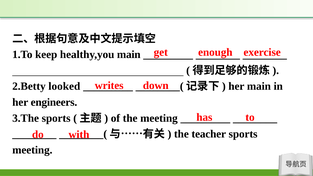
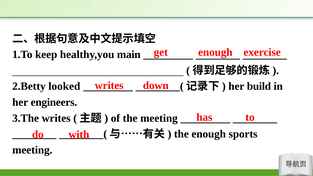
her main: main -> build (259, 86)
3.The sports: sports -> writes (56, 118)
the teacher: teacher -> enough (209, 134)
